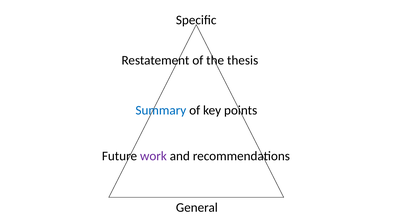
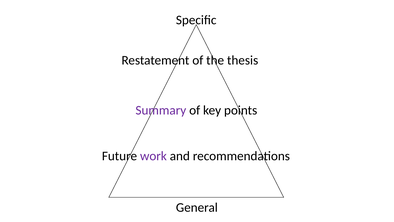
Summary colour: blue -> purple (161, 110)
